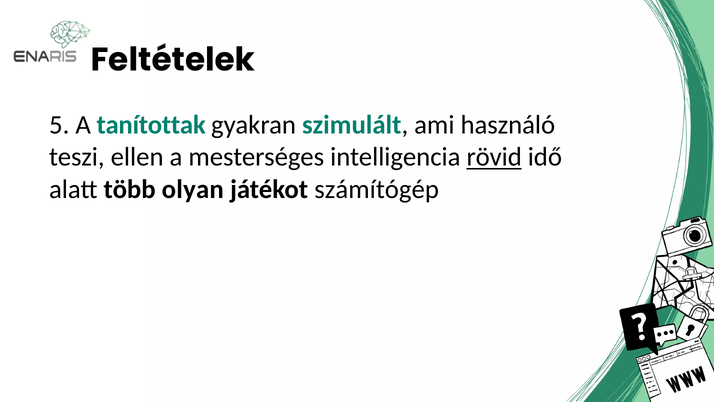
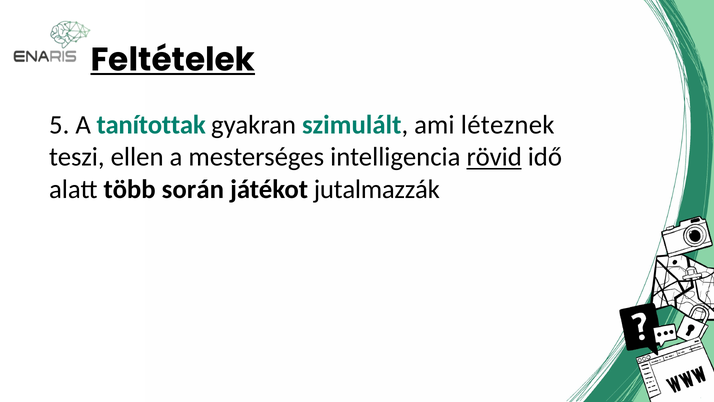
Feltételek underline: none -> present (173, 60)
használó: használó -> léteznek (508, 125)
olyan: olyan -> során (193, 189)
számítógép: számítógép -> jutalmazzák (377, 189)
